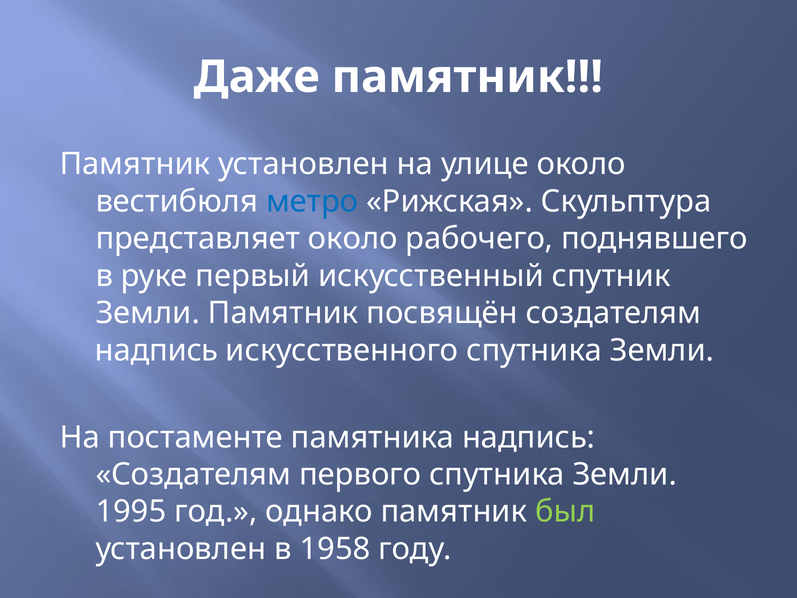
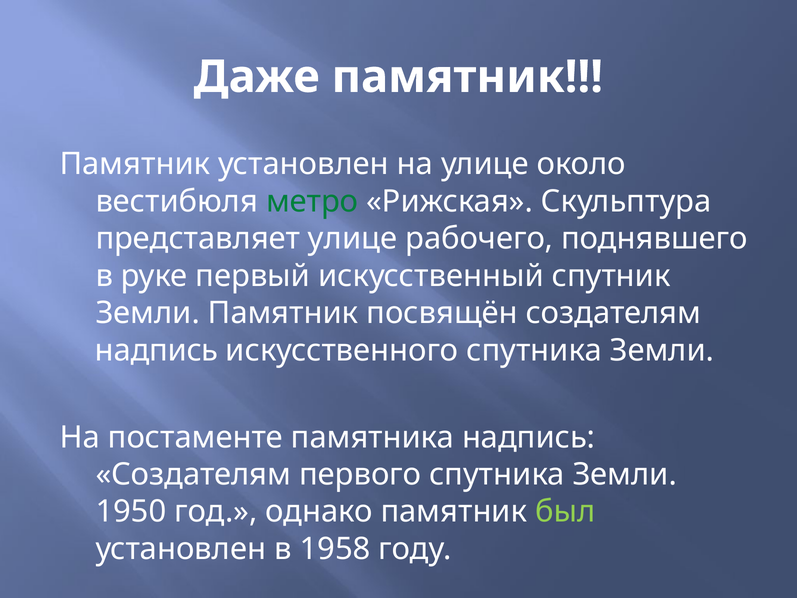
метро colour: blue -> green (312, 201)
представляет около: около -> улице (353, 239)
1995: 1995 -> 1950 (131, 512)
